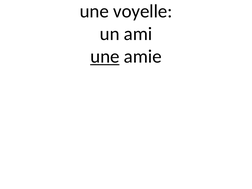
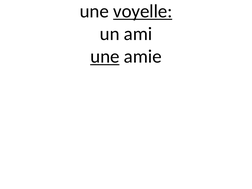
voyelle underline: none -> present (143, 11)
